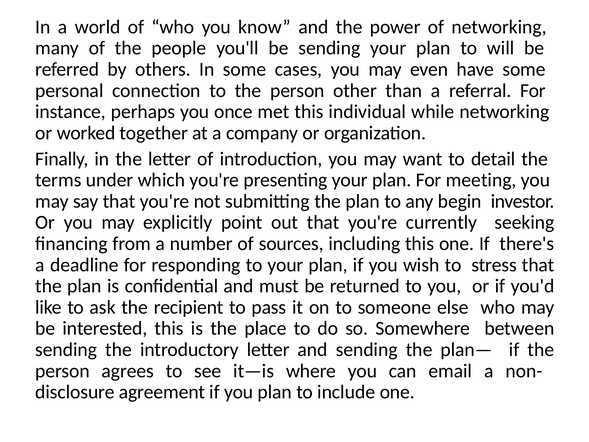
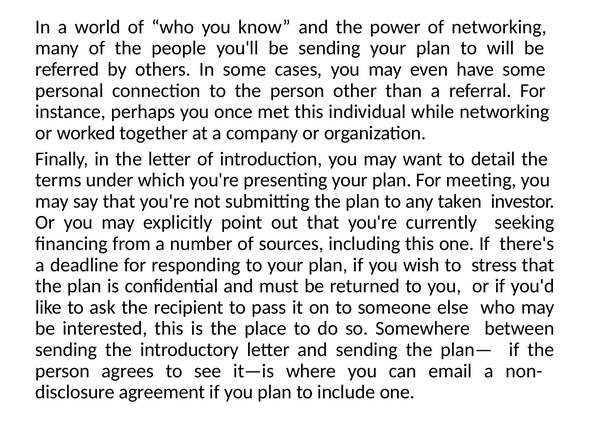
begin: begin -> taken (460, 201)
